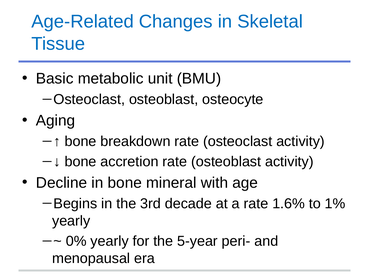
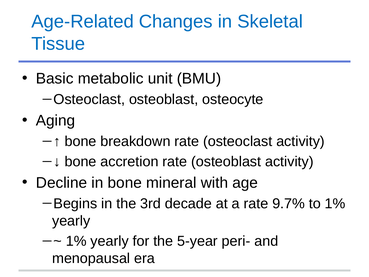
1.6%: 1.6% -> 9.7% (289, 203)
0%: 0% -> 1% (76, 241)
